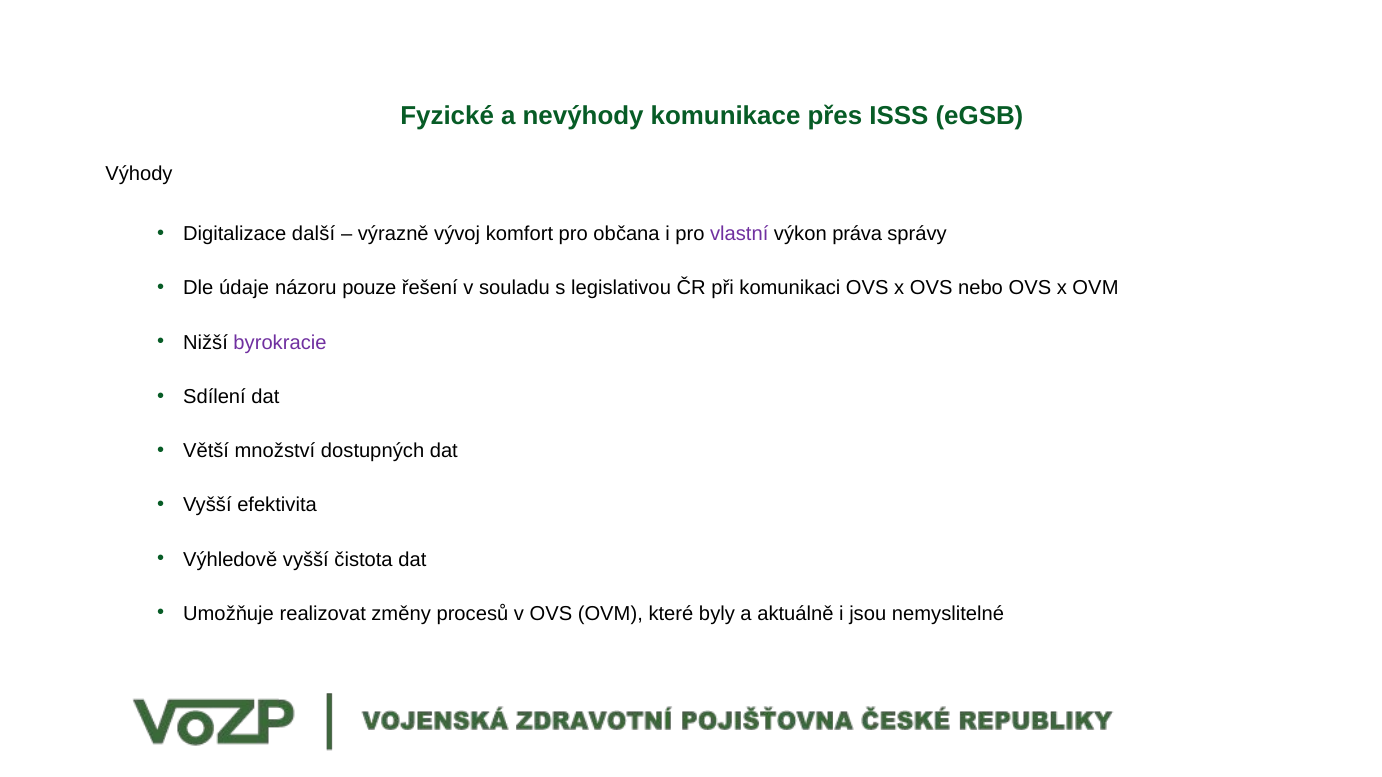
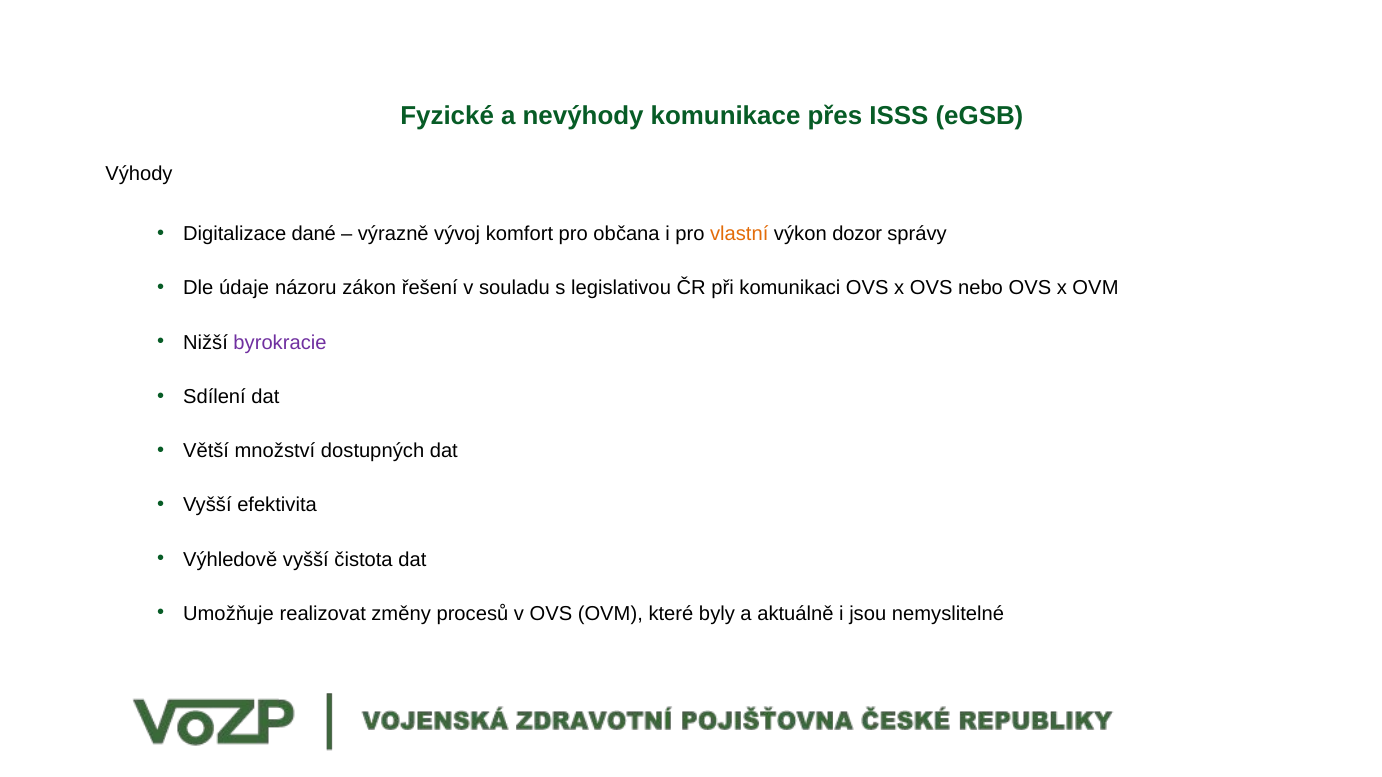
další: další -> dané (314, 234)
vlastní colour: purple -> orange (739, 234)
práva: práva -> dozor (857, 234)
pouze: pouze -> zákon (369, 288)
